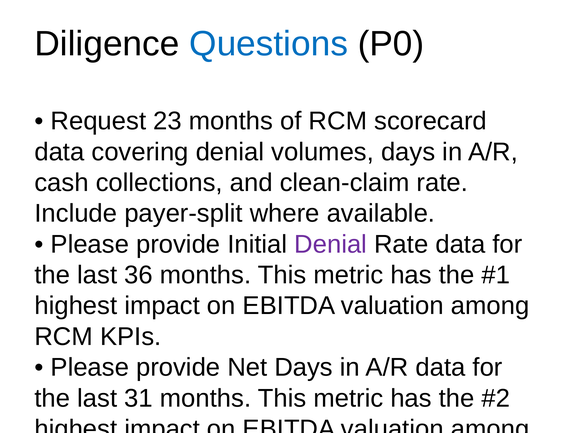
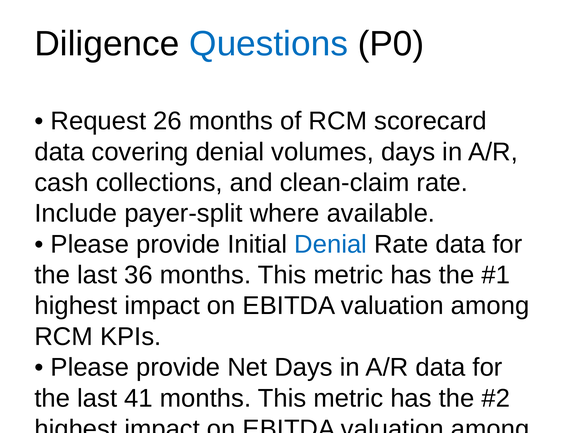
23: 23 -> 26 (168, 121)
Denial colour: purple -> blue (331, 244)
31: 31 -> 41 (139, 398)
